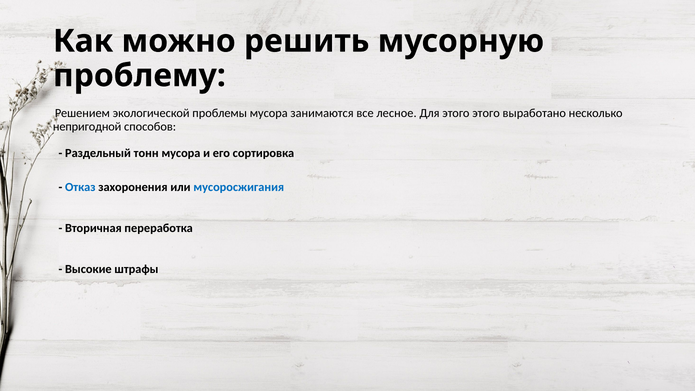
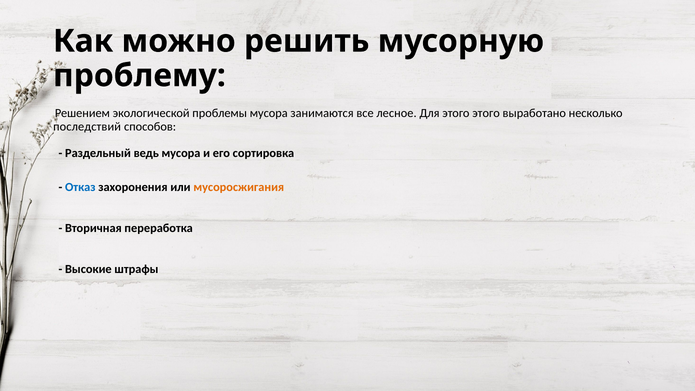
непригодной: непригодной -> последствий (87, 127)
тонн: тонн -> ведь (146, 153)
мусоросжигания colour: blue -> orange (239, 187)
